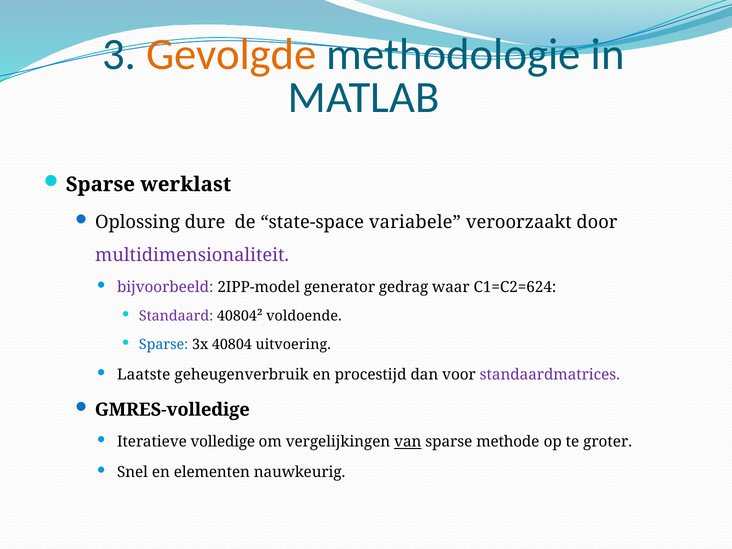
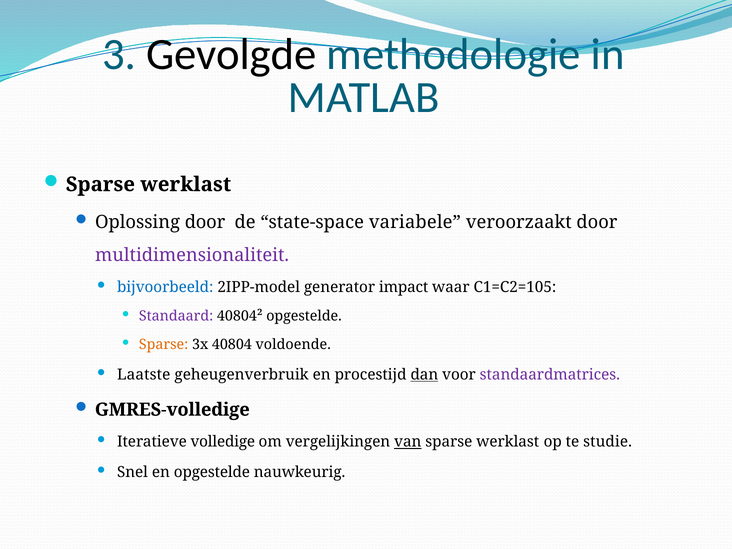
Gevolgde colour: orange -> black (231, 55)
Oplossing dure: dure -> door (205, 222)
bijvoorbeeld colour: purple -> blue (165, 287)
gedrag: gedrag -> impact (404, 287)
C1=C2=624: C1=C2=624 -> C1=C2=105 (515, 287)
40804² voldoende: voldoende -> opgestelde (304, 316)
Sparse colour: blue -> orange (164, 345)
uitvoering: uitvoering -> voldoende (293, 345)
dan underline: none -> present (424, 375)
methode: methode -> werklast (508, 442)
groter: groter -> studie (608, 442)
en elementen: elementen -> opgestelde (212, 472)
